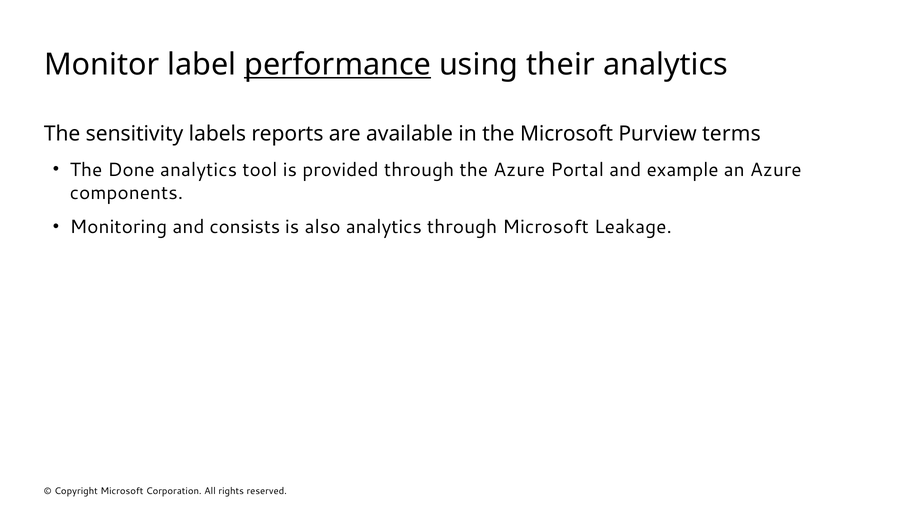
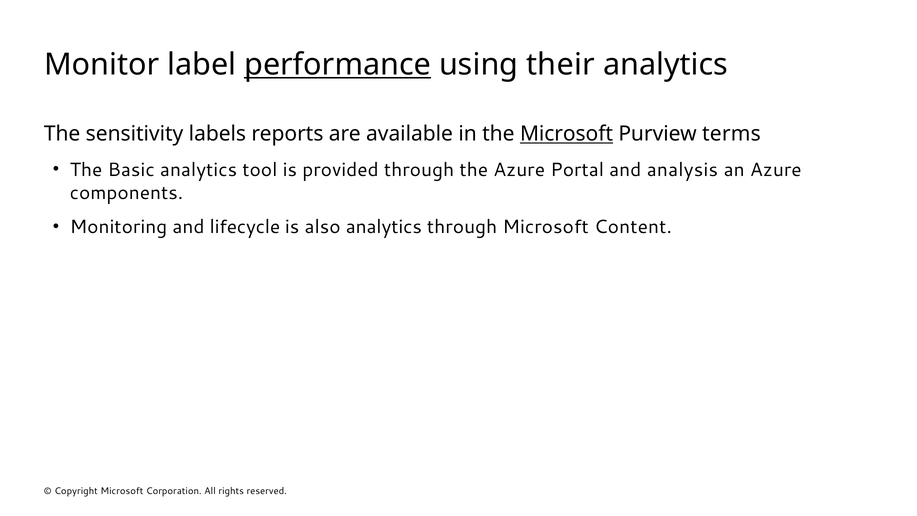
Microsoft underline: none -> present (567, 134)
Done: Done -> Basic (131, 170)
example: example -> analysis (682, 170)
consists: consists -> lifecycle (245, 227)
Leakage: Leakage -> Content (633, 227)
